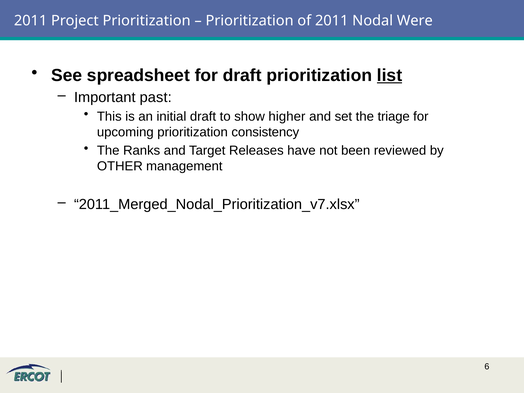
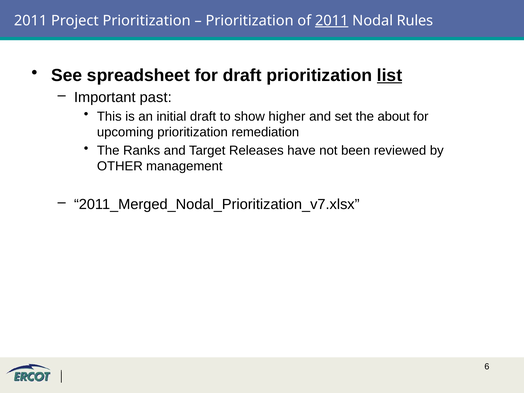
2011 underline: none -> present (332, 21)
Were: Were -> Rules (415, 21)
triage: triage -> about (394, 116)
consistency: consistency -> remediation (265, 132)
